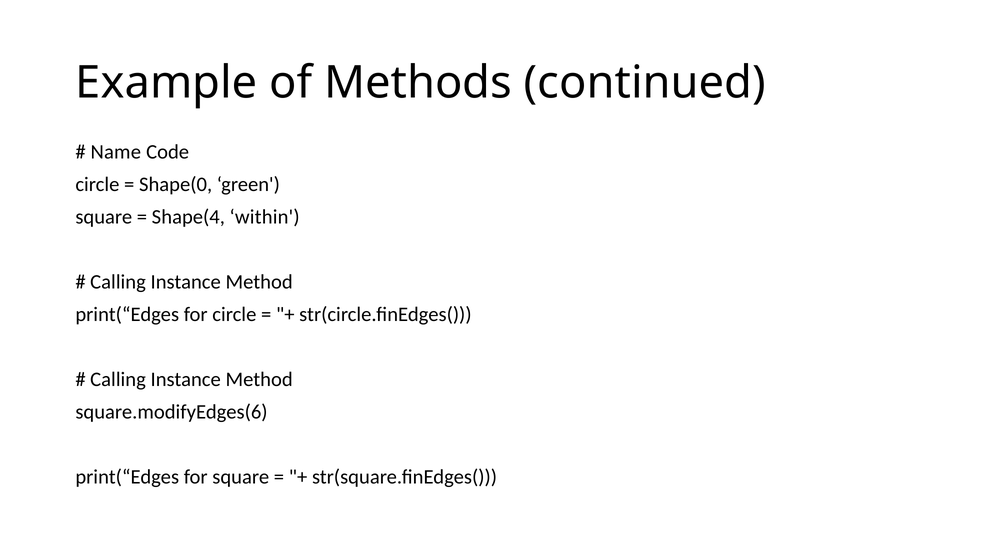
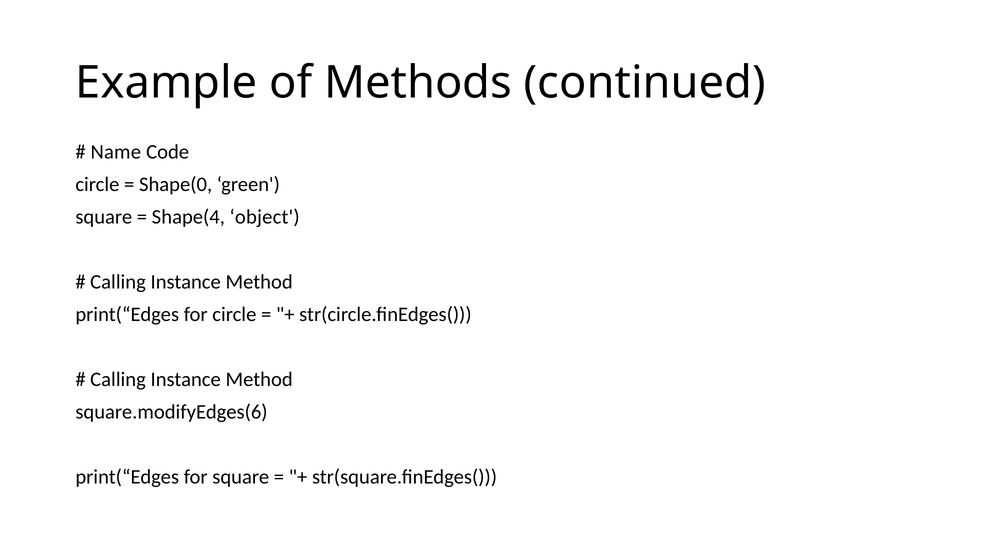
within: within -> object (265, 217)
